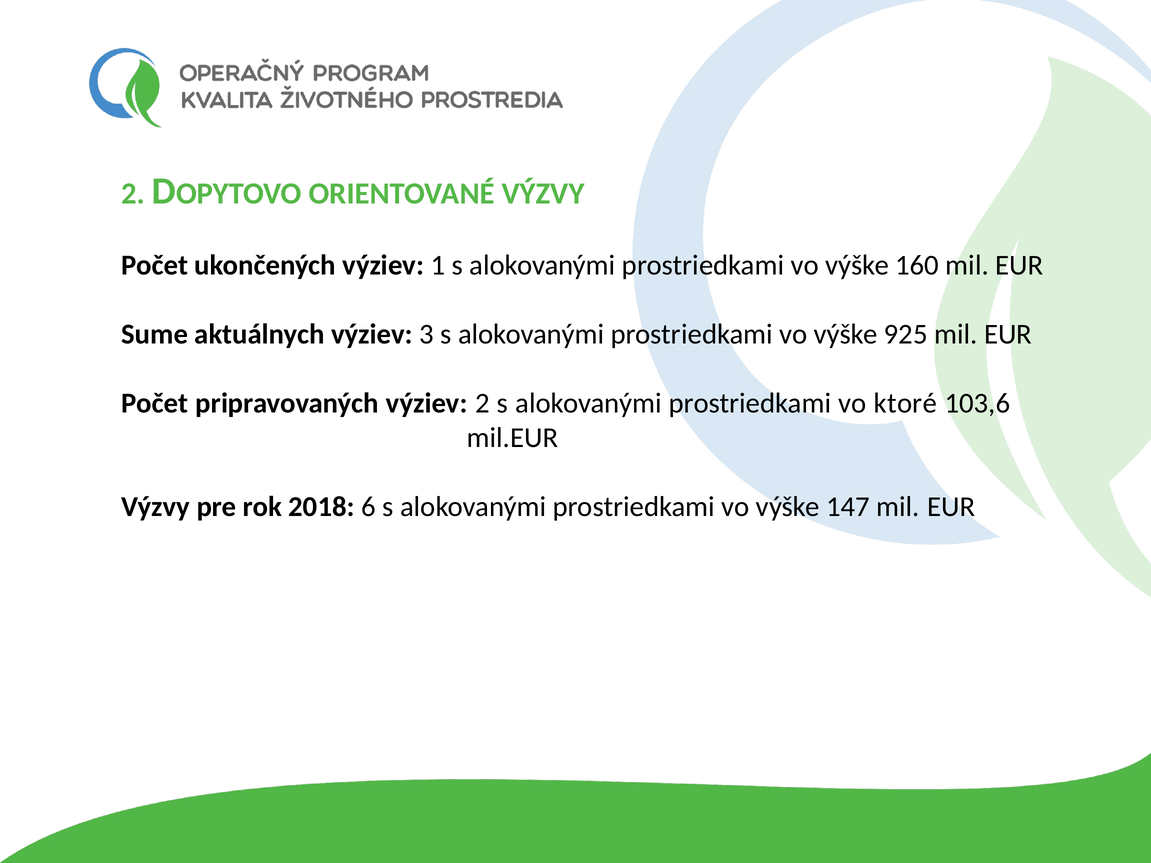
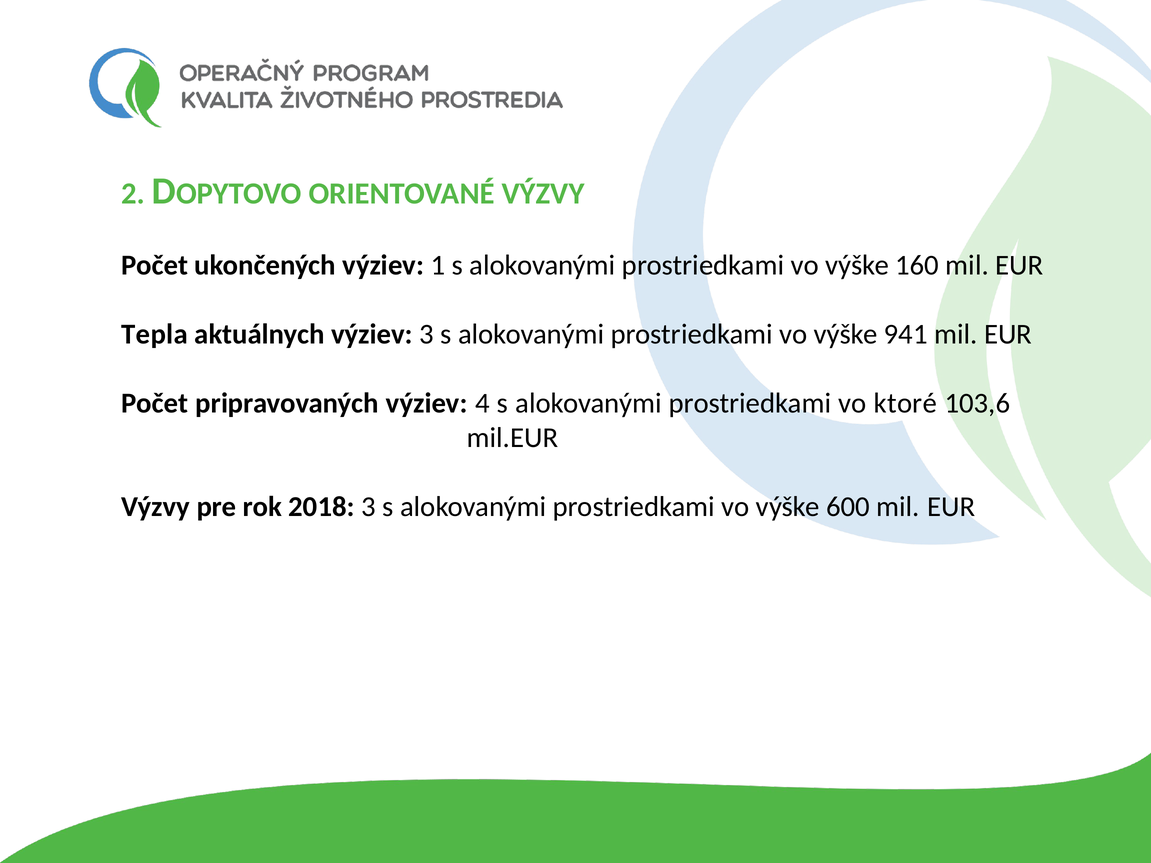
Sume: Sume -> Tepla (155, 334)
925: 925 -> 941 (906, 334)
výziev 2: 2 -> 4 (482, 403)
2018 6: 6 -> 3 (369, 507)
147: 147 -> 600 (848, 507)
